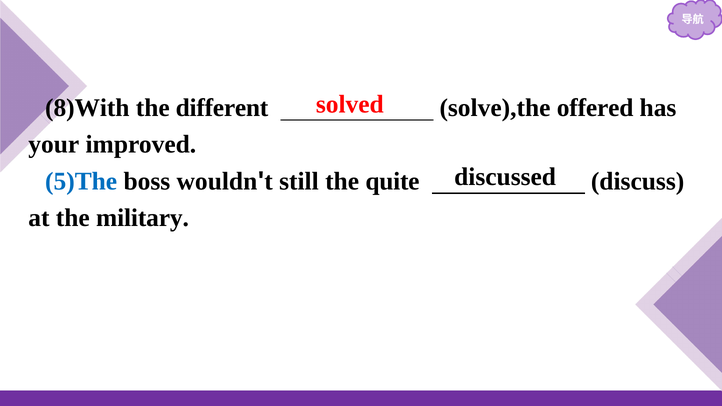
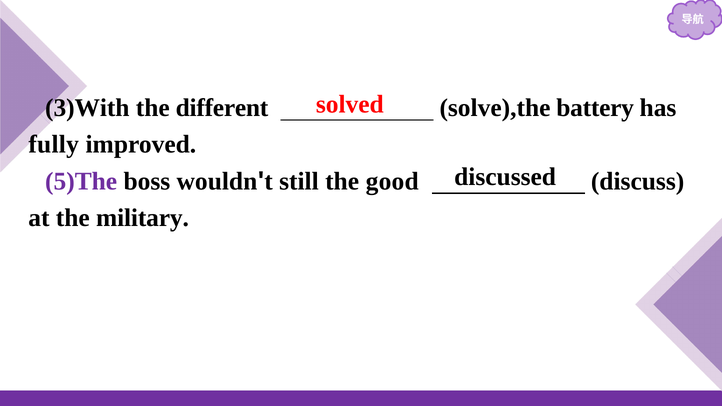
8)With: 8)With -> 3)With (87, 108)
offered: offered -> battery (595, 108)
your: your -> fully (54, 144)
5)The colour: blue -> purple (81, 181)
quite: quite -> good (392, 181)
